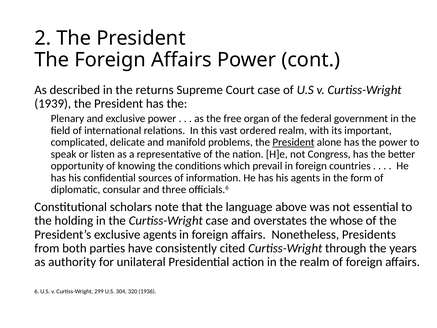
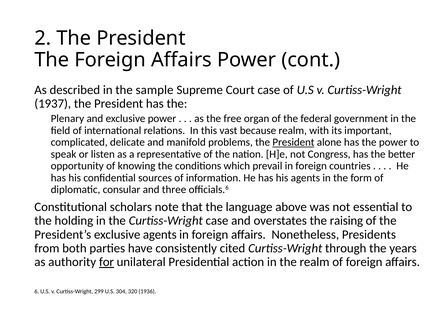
returns: returns -> sample (155, 90)
1939: 1939 -> 1937 (53, 104)
ordered: ordered -> because (258, 130)
whose: whose -> raising (346, 221)
for underline: none -> present (106, 262)
